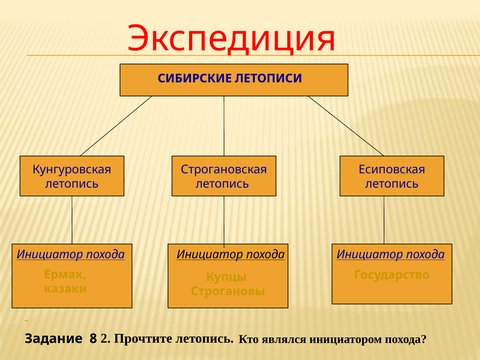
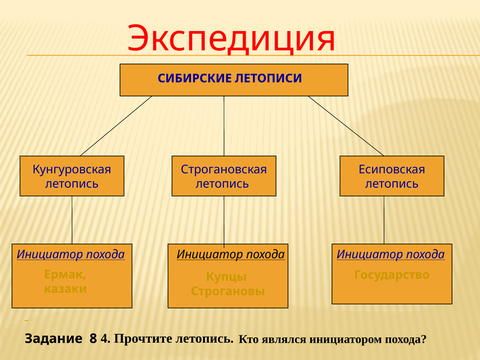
2: 2 -> 4 (106, 339)
